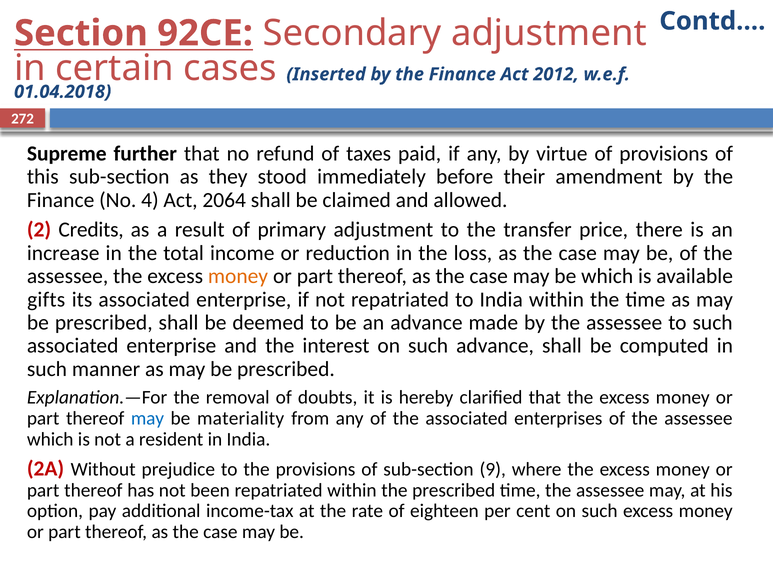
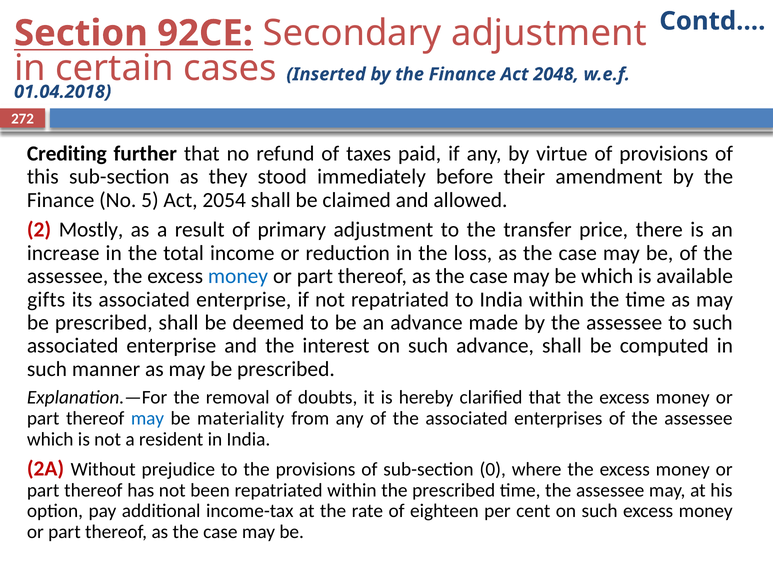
2012: 2012 -> 2048 (556, 74)
Supreme: Supreme -> Crediting (67, 153)
4: 4 -> 5 (150, 200)
2064: 2064 -> 2054 (224, 200)
Credits: Credits -> Mostly (91, 230)
money colour: orange -> blue (238, 276)
9: 9 -> 0 (493, 469)
